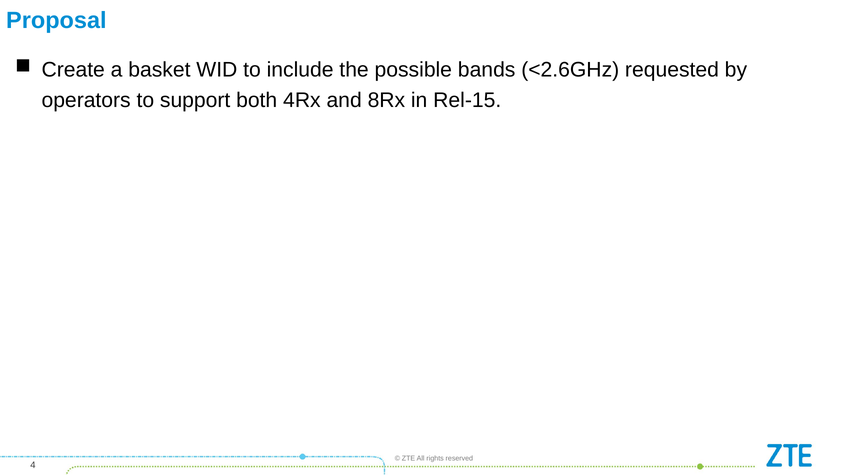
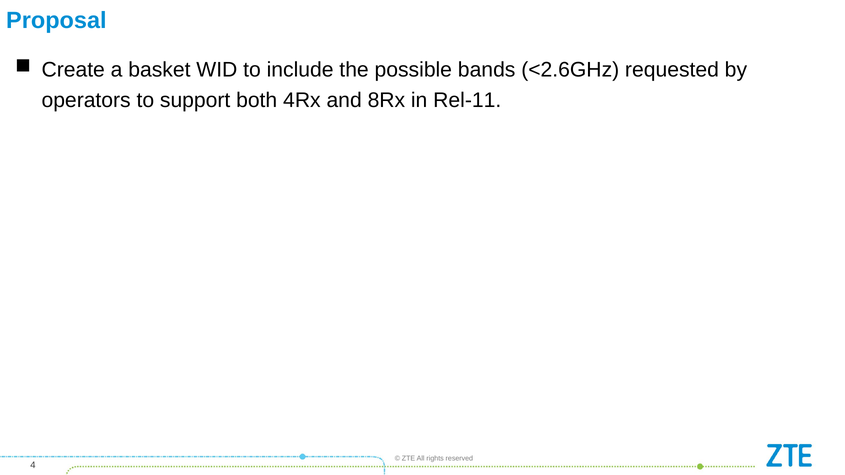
Rel-15: Rel-15 -> Rel-11 (467, 100)
